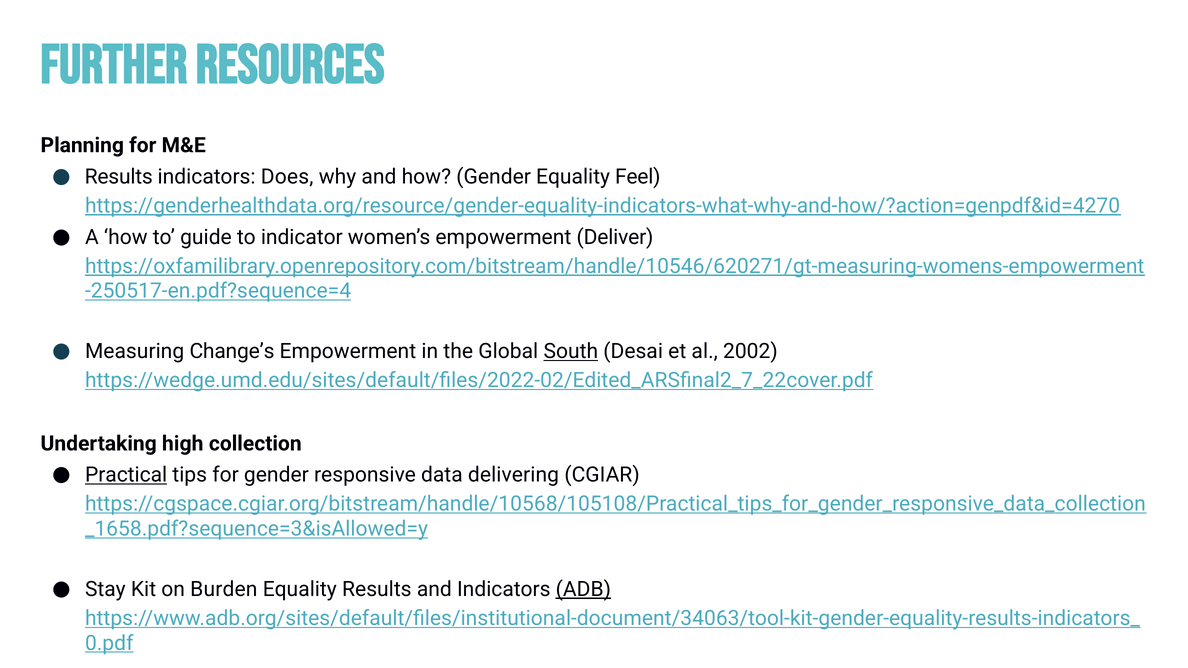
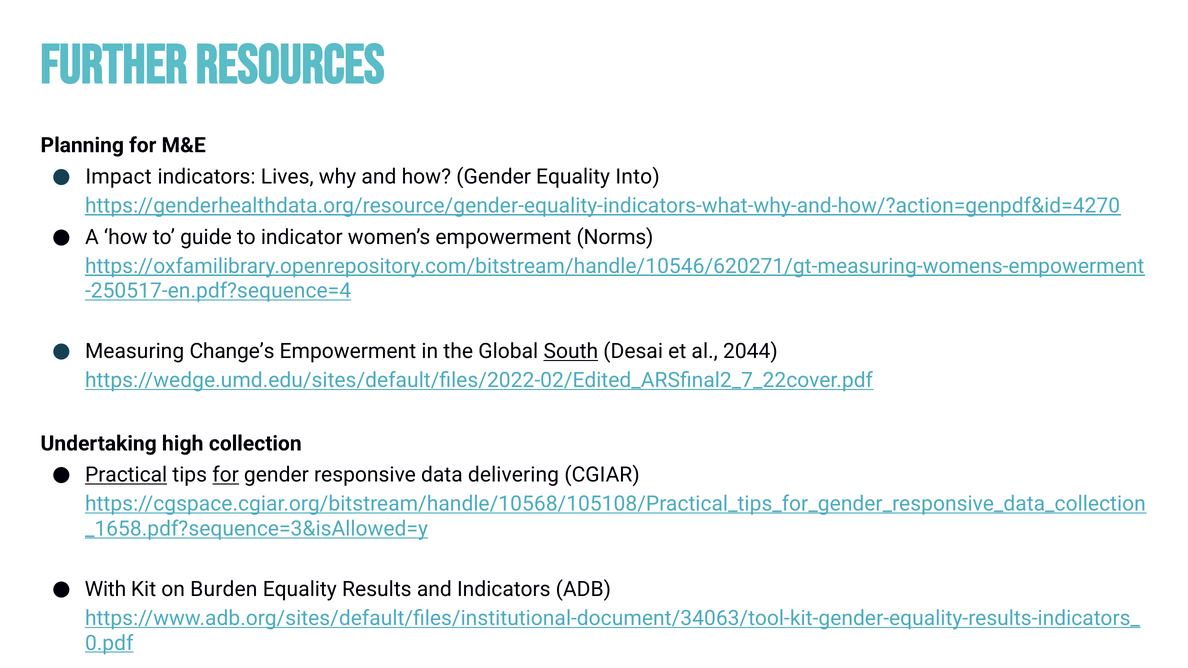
Results: Results -> Impact (119, 177)
Does: Does -> Lives (287, 177)
Feel: Feel -> Into (638, 177)
Deliver: Deliver -> Norms (615, 237)
2002: 2002 -> 2044 (750, 352)
for underline: none -> present (226, 475)
Stay: Stay -> With (105, 589)
ADB underline: present -> none (583, 589)
